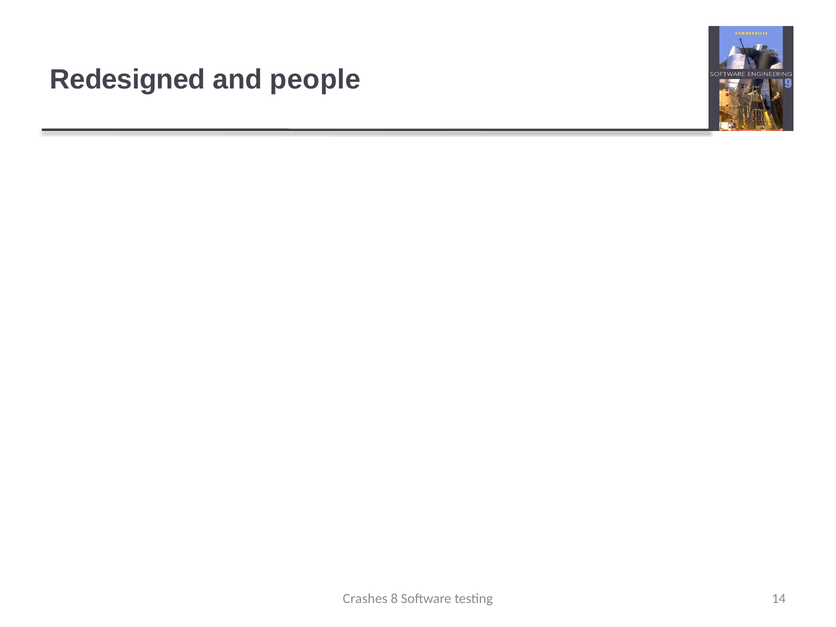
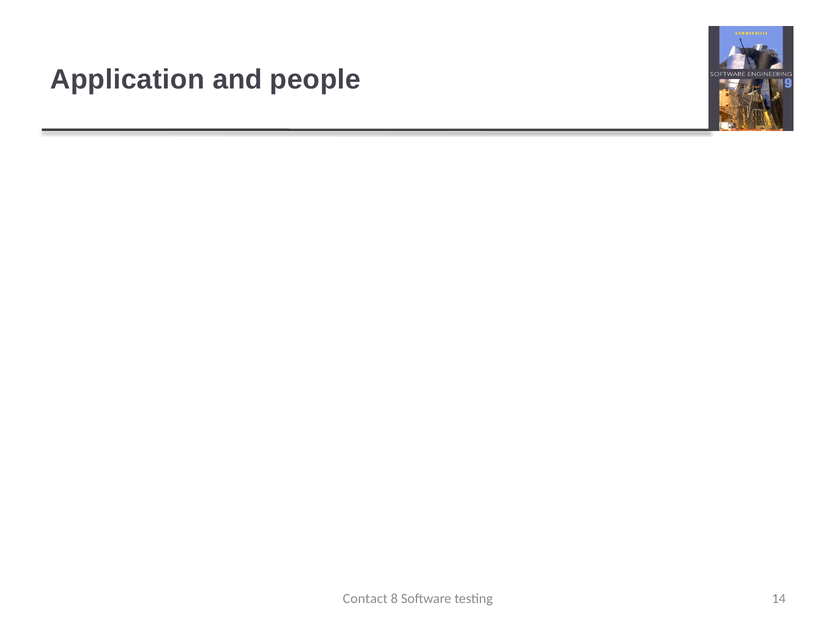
Redesigned: Redesigned -> Application (127, 79)
Crashes: Crashes -> Contact (365, 599)
